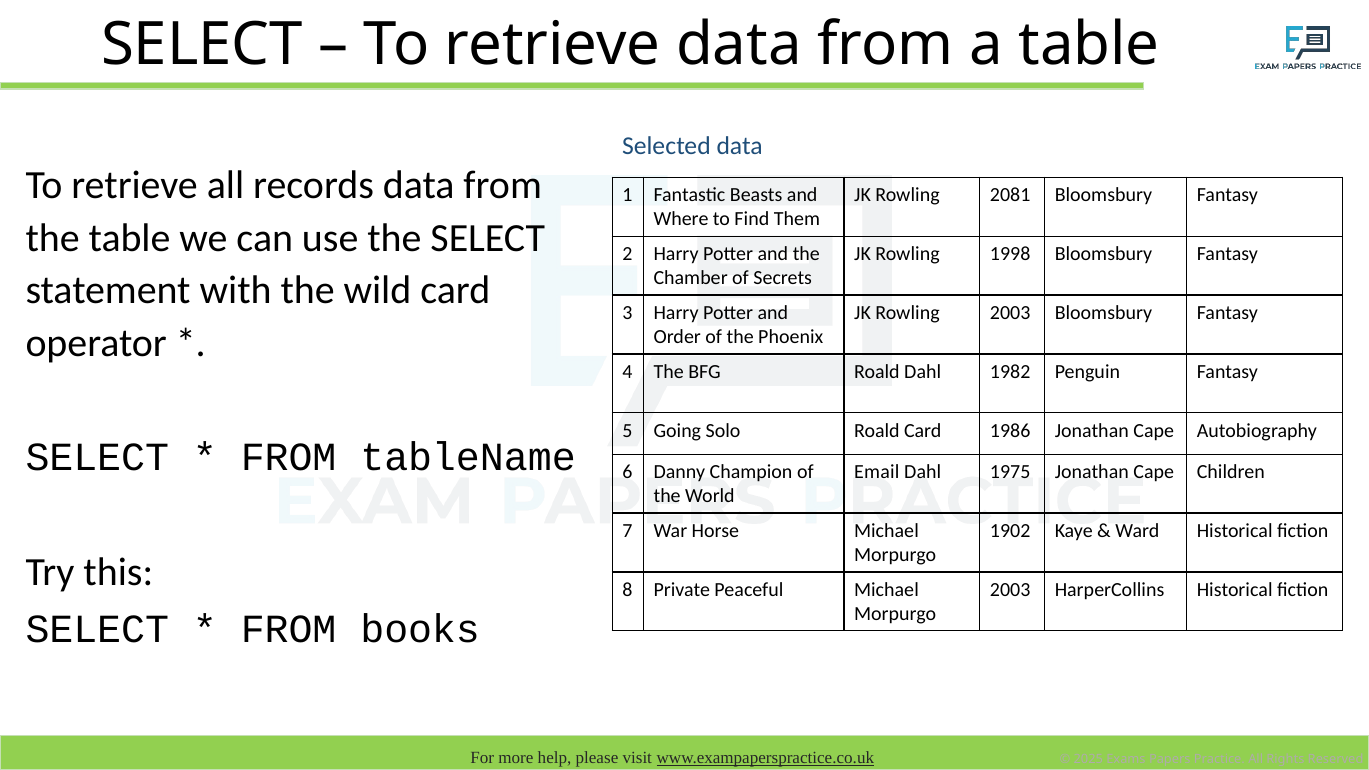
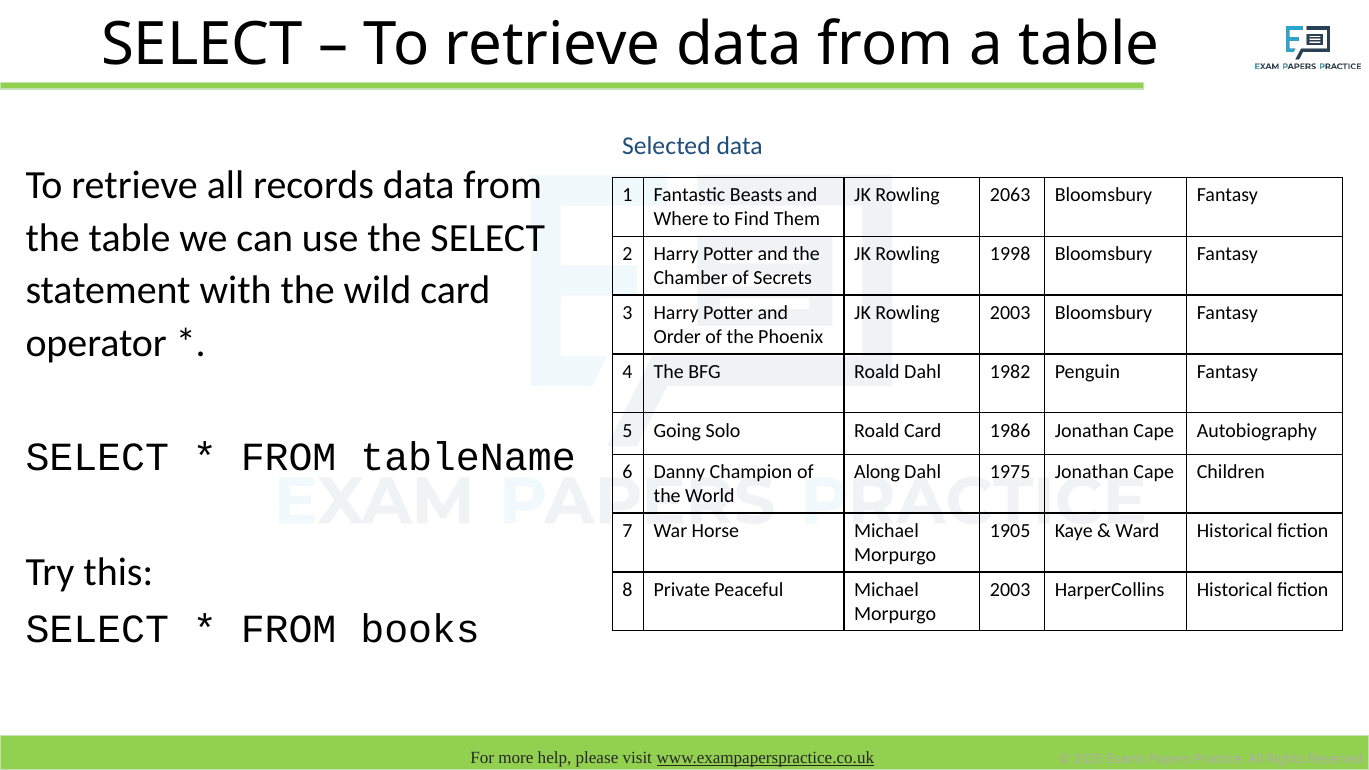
2081: 2081 -> 2063 (1010, 195)
Email: Email -> Along (877, 472)
1902: 1902 -> 1905 (1010, 531)
